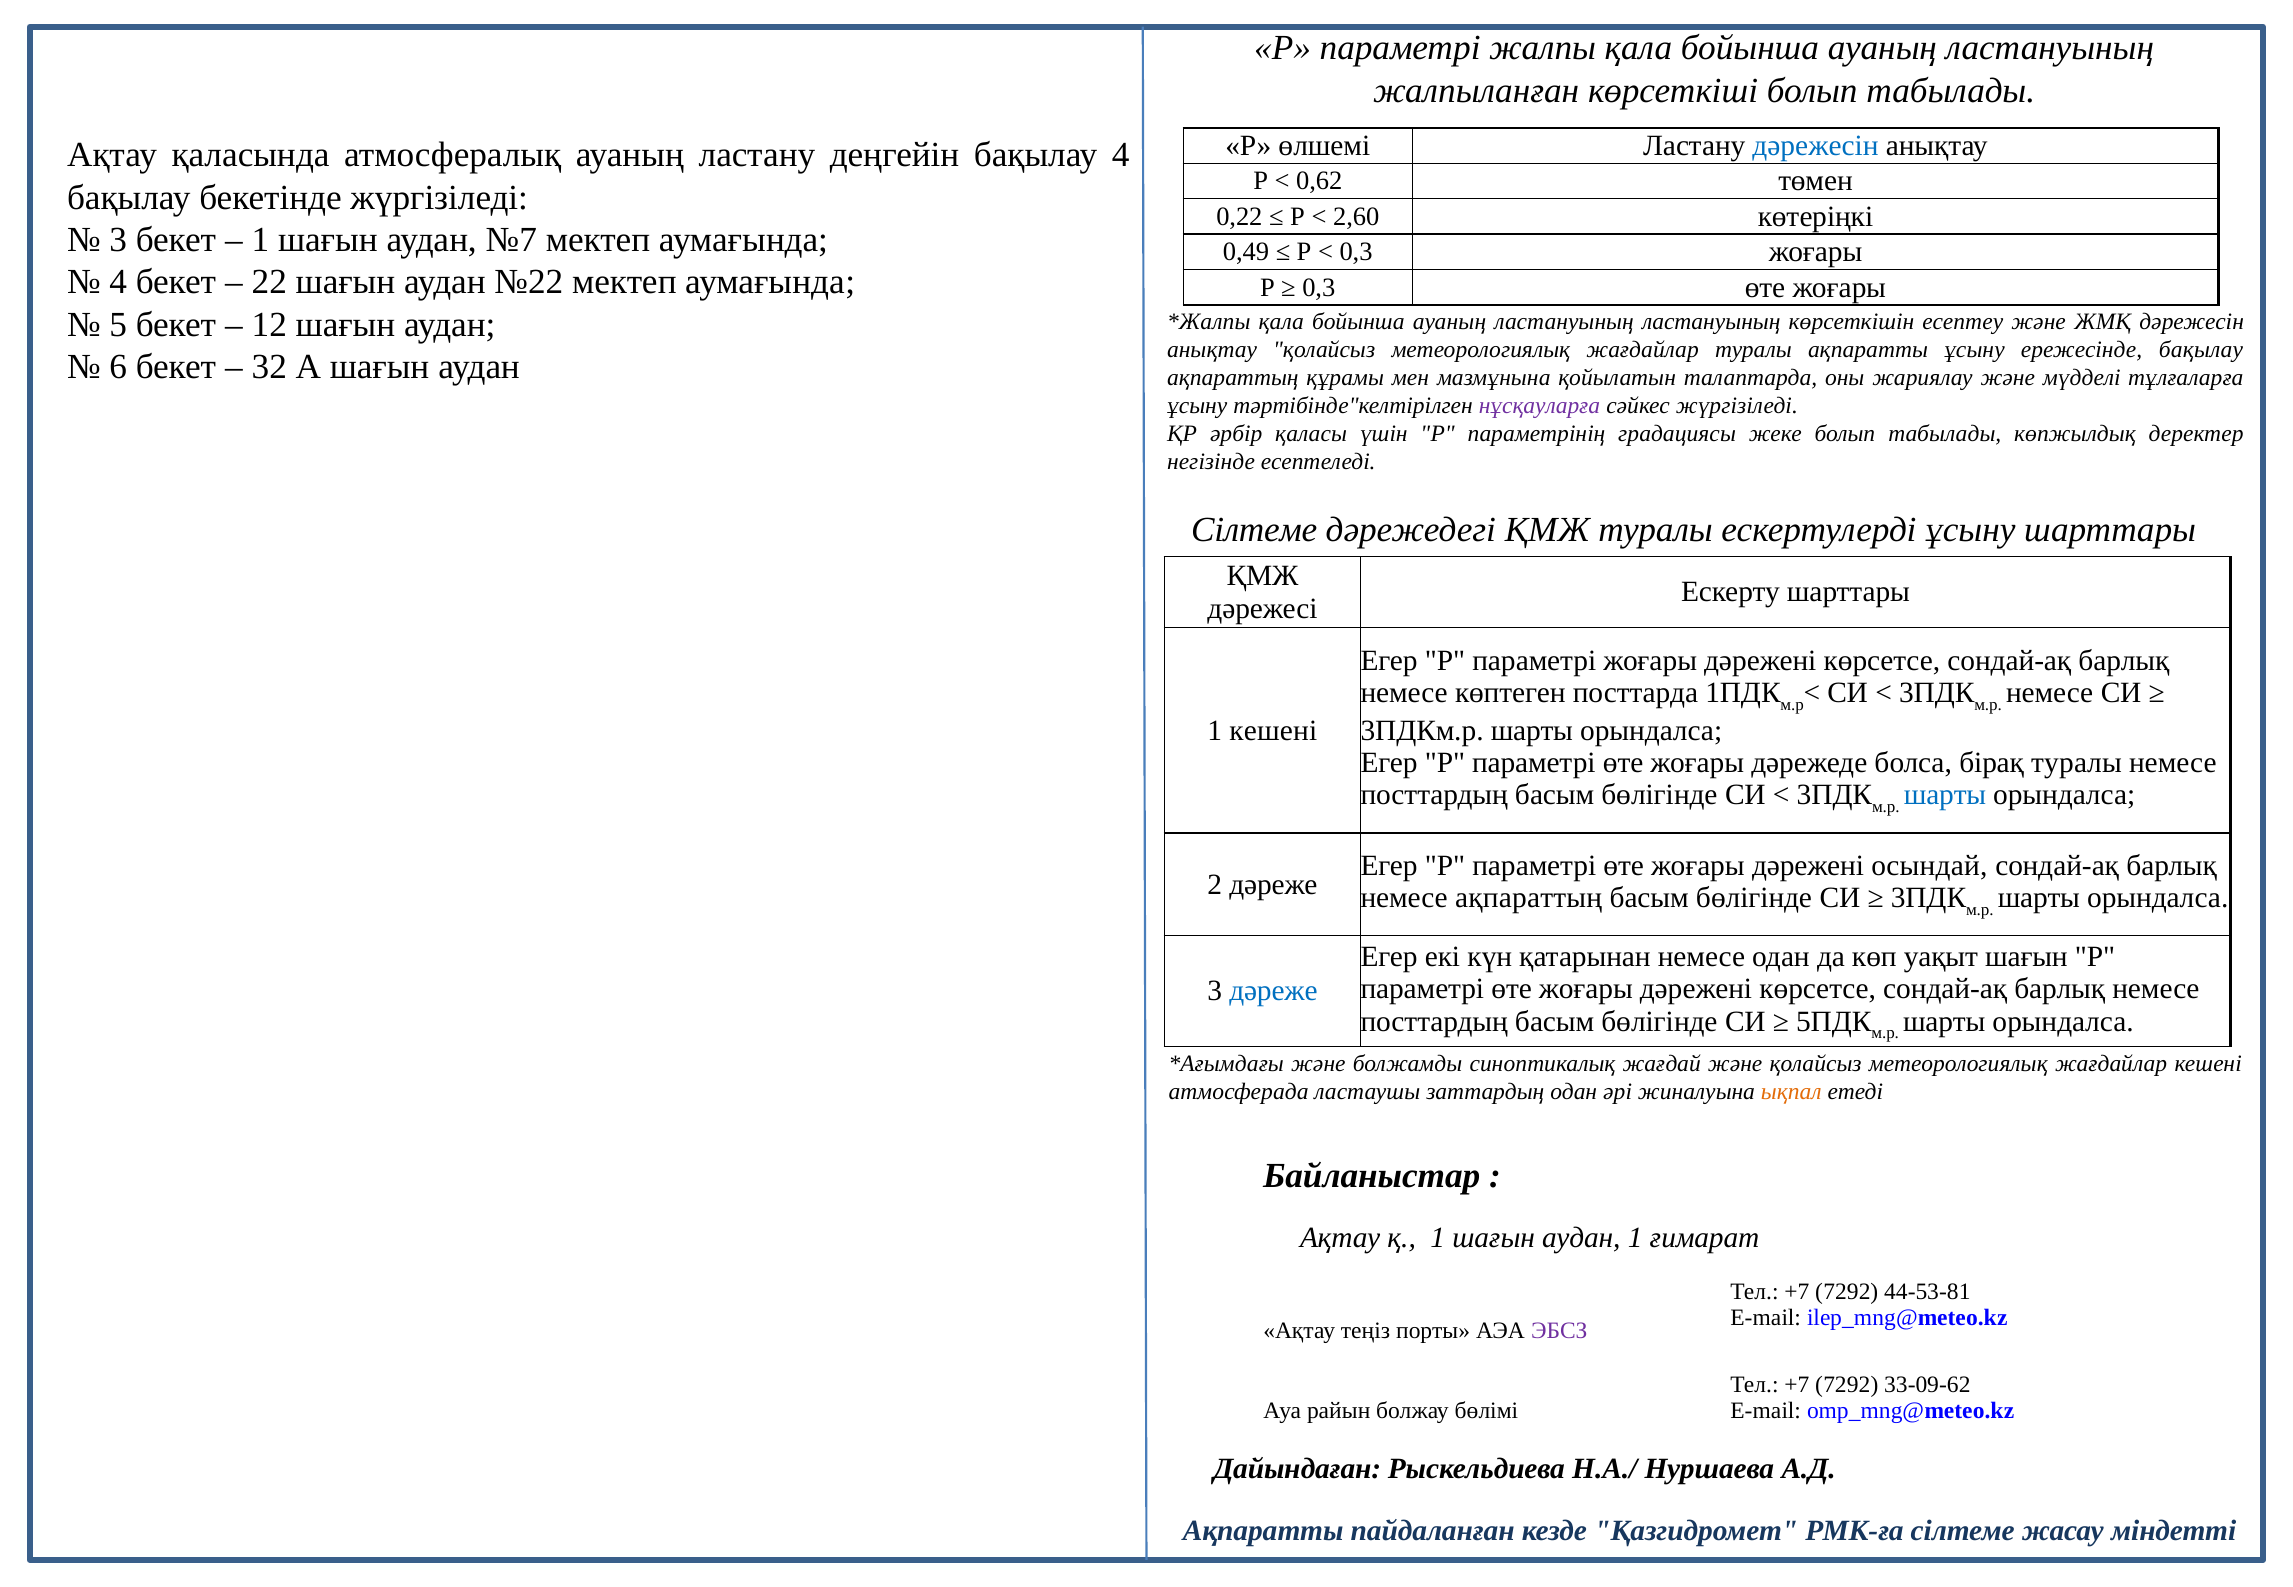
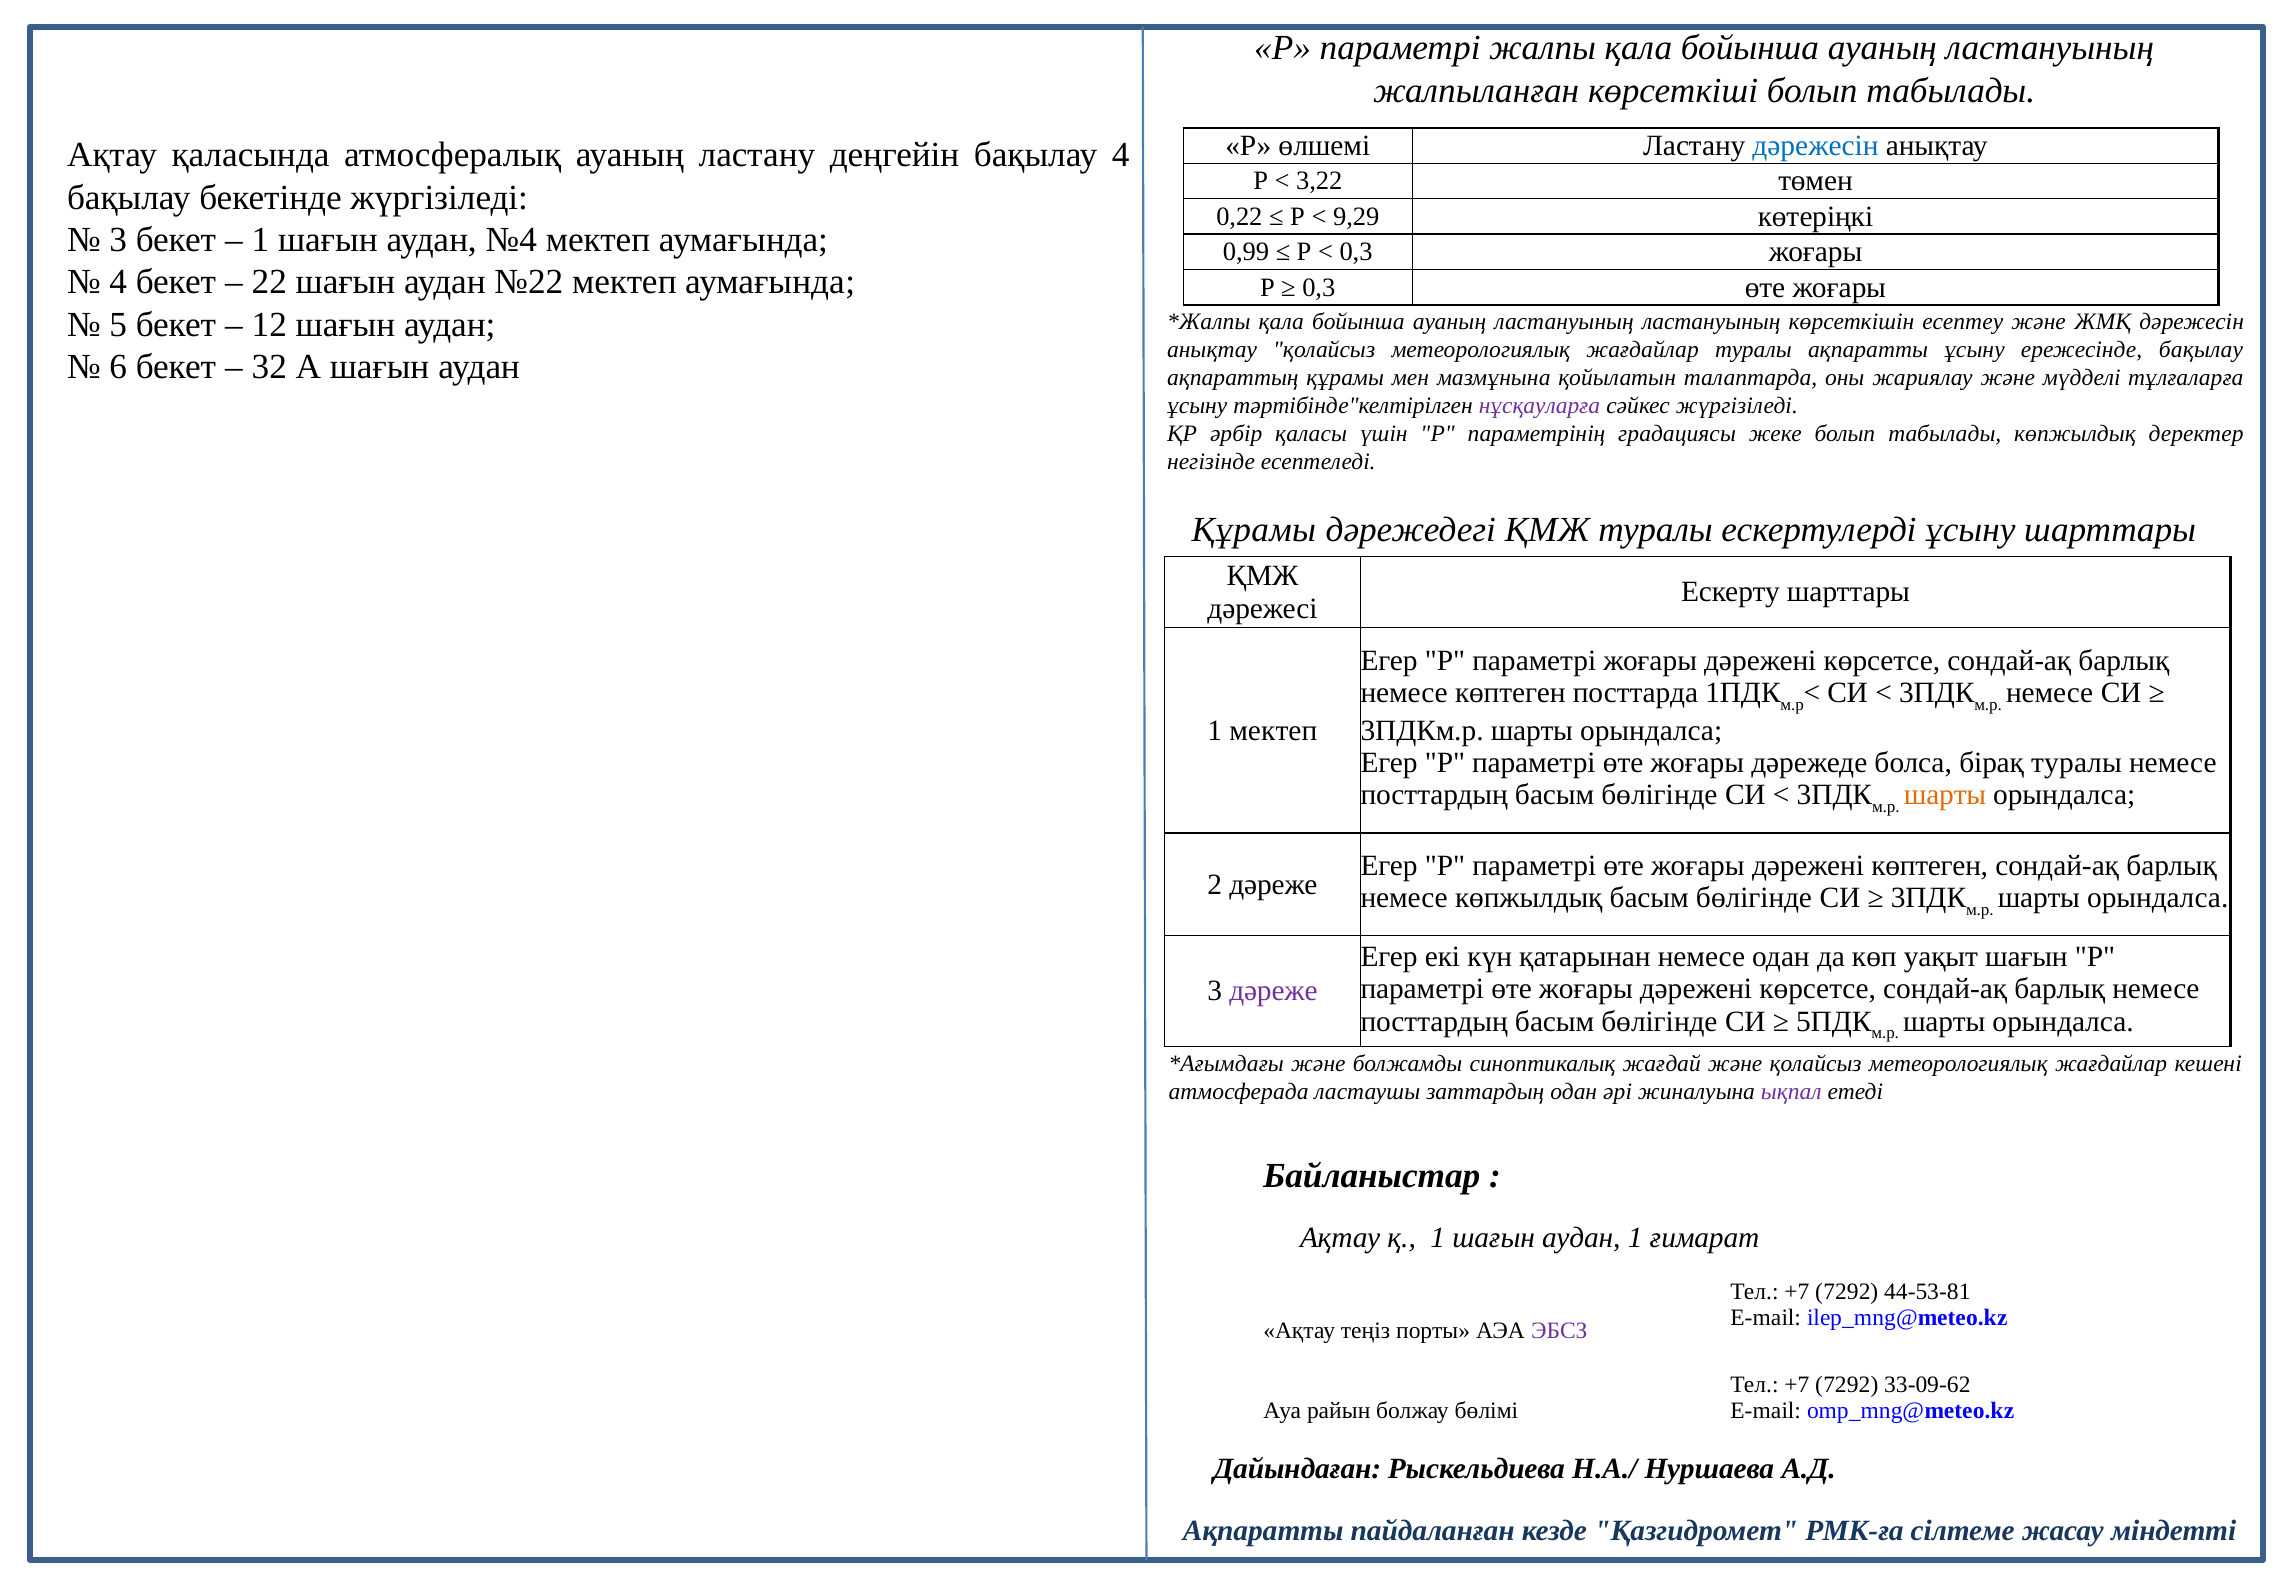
0,62: 0,62 -> 3,22 (1319, 181)
2,60: 2,60 -> 9,29 (1356, 217)
№7: №7 -> №4 (511, 240)
0,49: 0,49 -> 0,99 (1246, 252)
Сілтеме: Сілтеме -> Құрамы (1254, 530)
1 кешені: кешені -> мектеп (1273, 731)
шарты colour: blue -> orange (1945, 795)
дәрежені осындай: осындай -> көптеген (1930, 866)
немесе ақпараттың: ақпараттың -> көпжылдық (1529, 899)
дәреже colour: blue -> purple (1273, 992)
ықпал colour: orange -> purple (1791, 1092)
